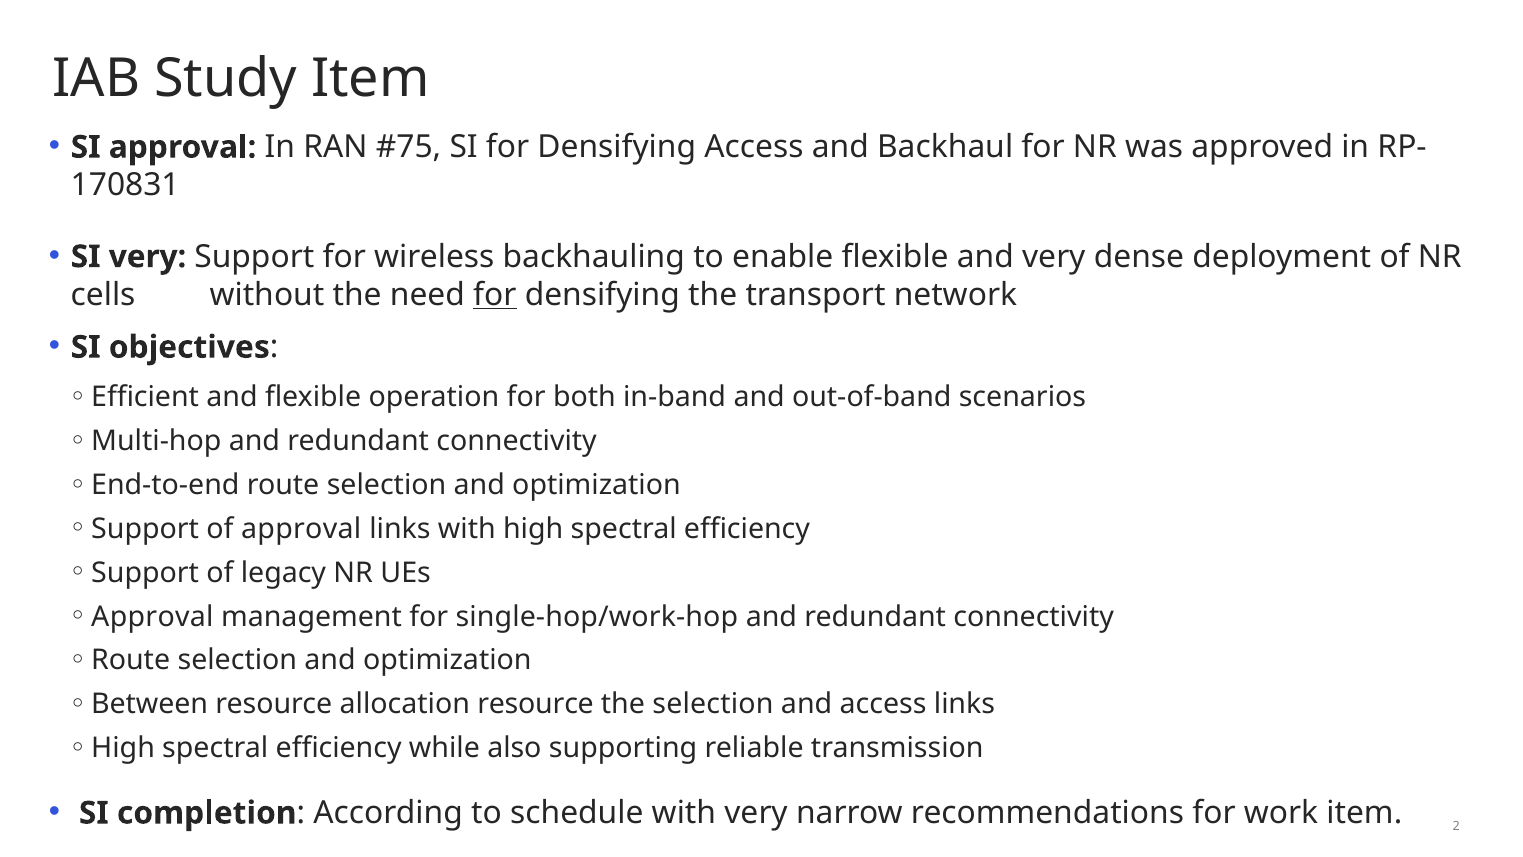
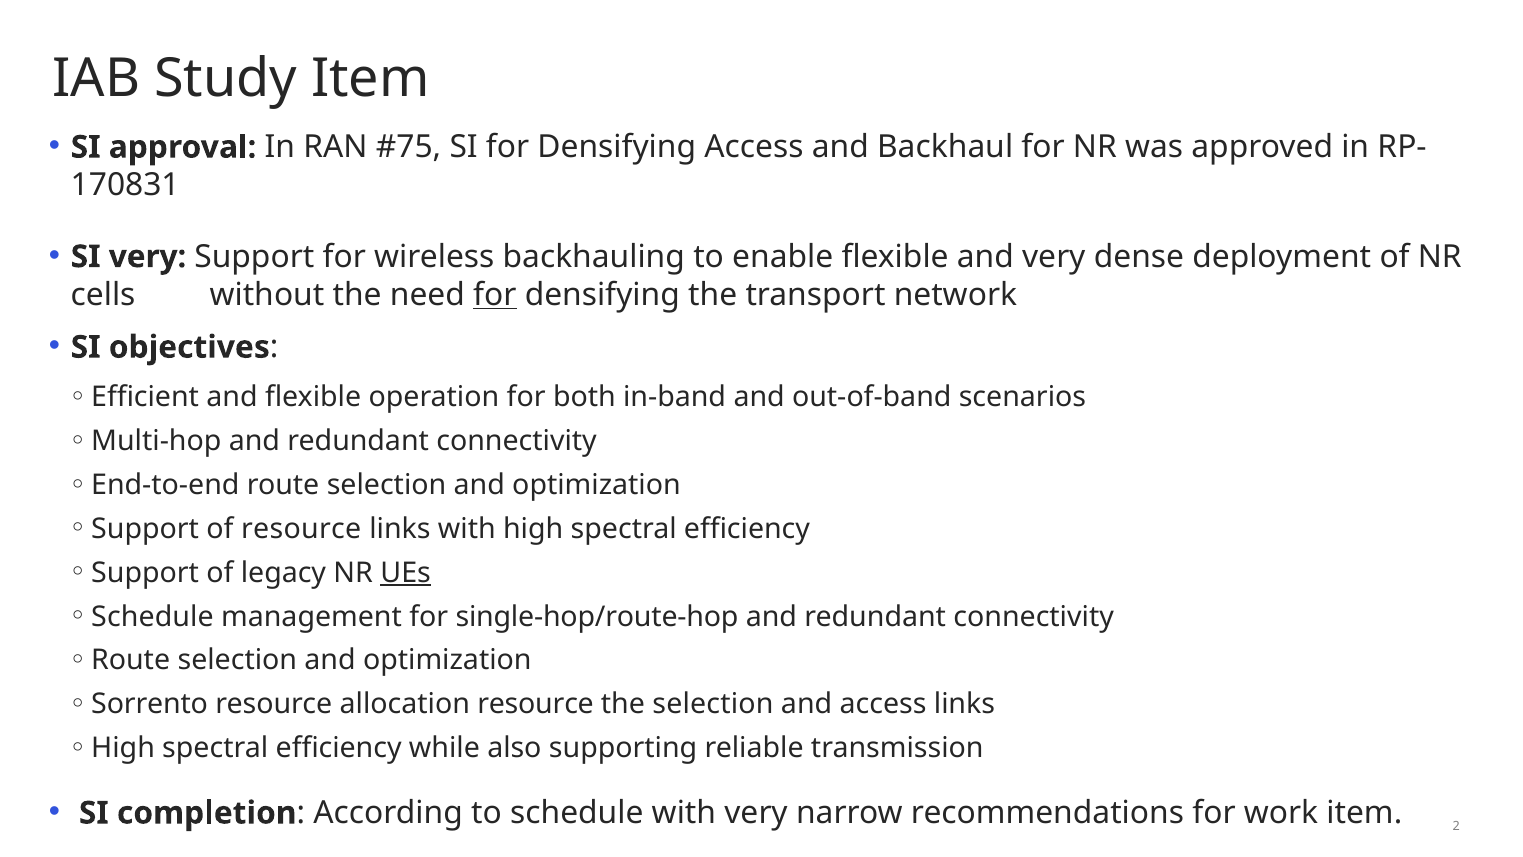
of approval: approval -> resource (301, 529)
UEs underline: none -> present (406, 573)
Approval: Approval -> Schedule (152, 616)
single-hop/work-hop: single-hop/work-hop -> single-hop/route-hop (597, 616)
Between: Between -> Sorrento (150, 704)
